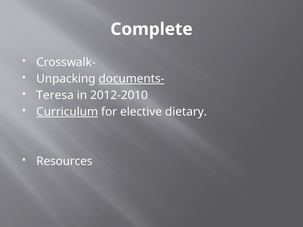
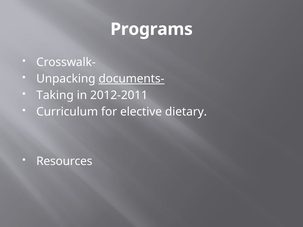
Complete: Complete -> Programs (152, 29)
Teresa: Teresa -> Taking (55, 95)
2012-2010: 2012-2010 -> 2012-2011 (119, 95)
Curriculum underline: present -> none (67, 112)
